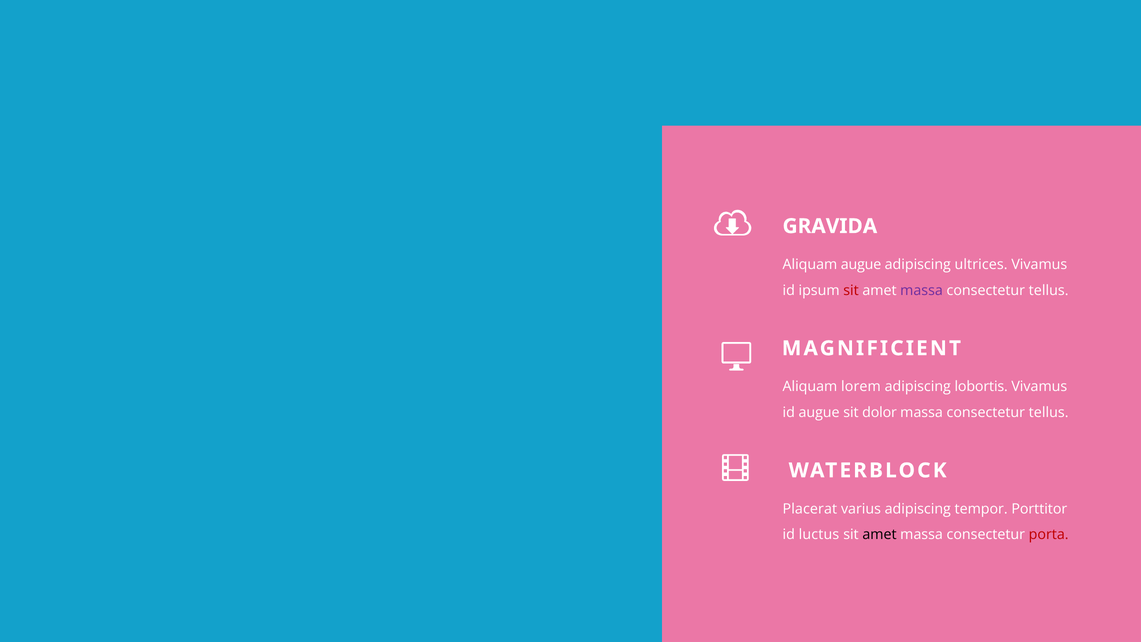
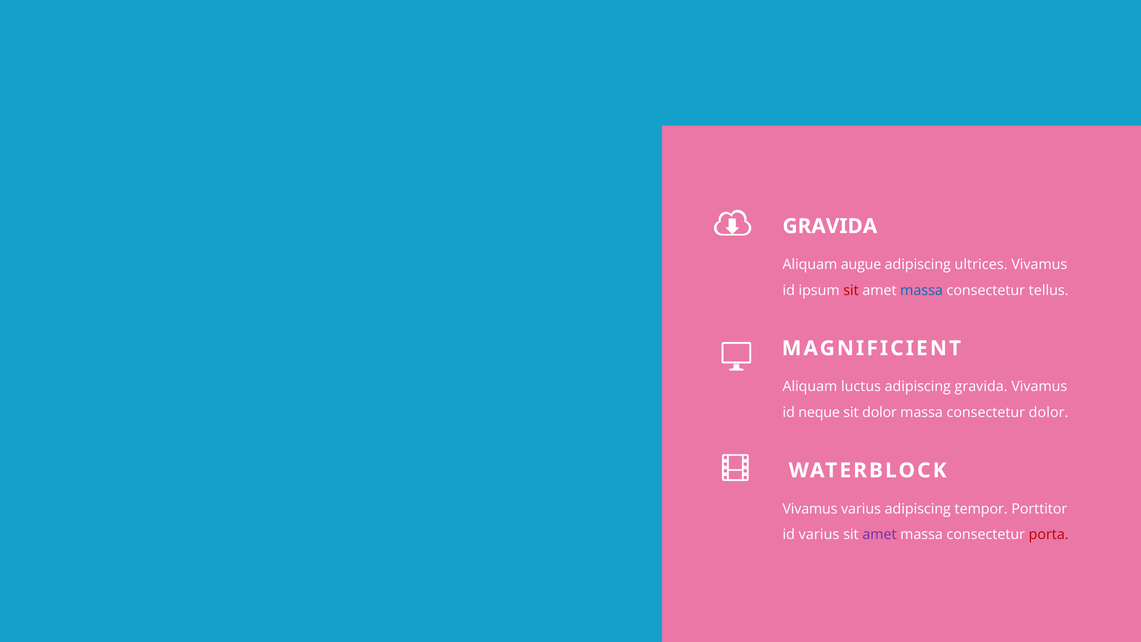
massa colour: purple -> blue (922, 290)
lorem: lorem -> luctus (861, 387)
adipiscing lobortis: lobortis -> gravida (981, 387)
id augue: augue -> neque (819, 412)
tellus: tellus -> dolor (1049, 412)
Placerat: Placerat -> Vivamus (810, 509)
id luctus: luctus -> varius (819, 534)
amet colour: black -> purple (880, 534)
